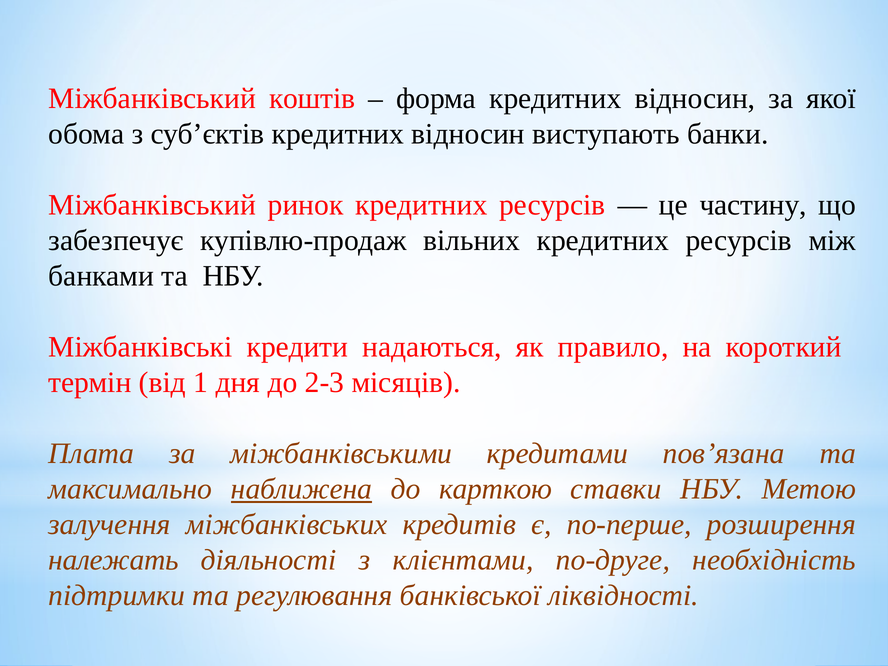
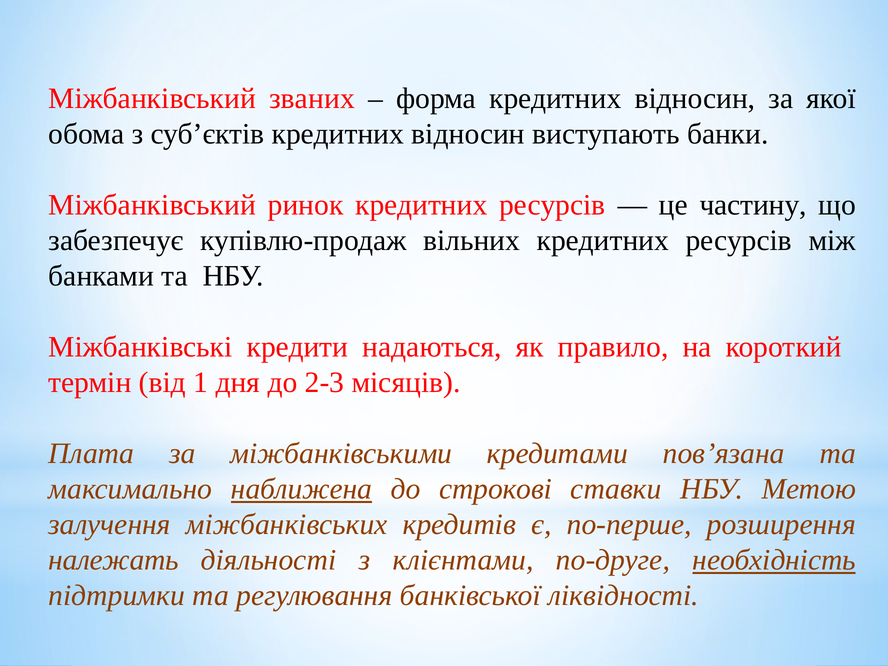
коштів: коштів -> званих (312, 98)
карткою: карткою -> строкові (496, 489)
необхідність underline: none -> present (774, 560)
